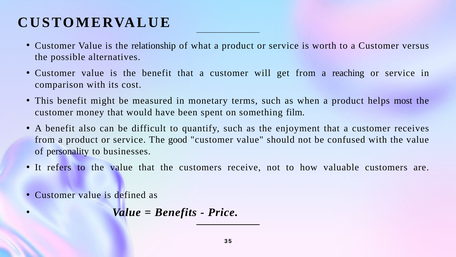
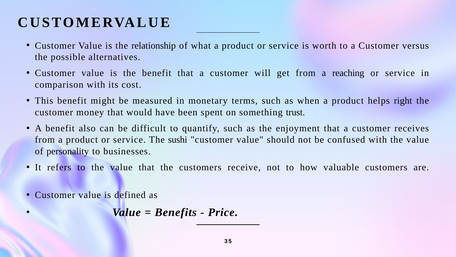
most: most -> right (403, 101)
film: film -> trust (295, 112)
good: good -> sushi (178, 140)
